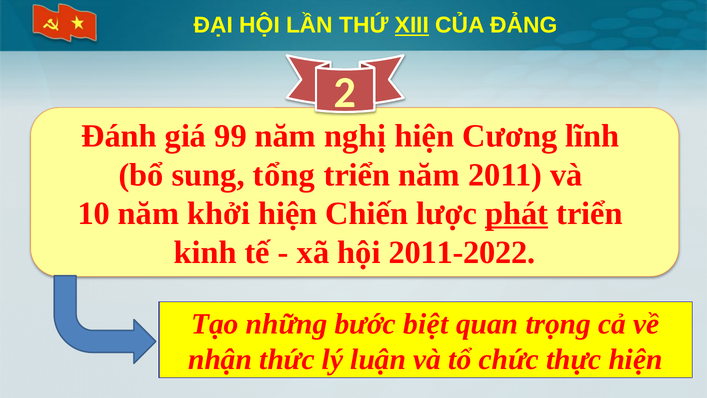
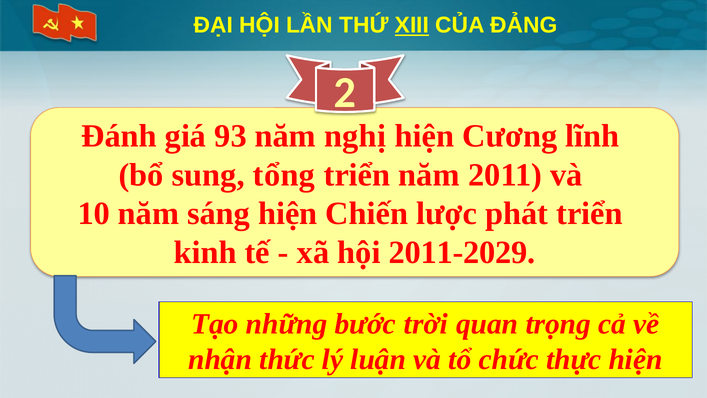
99: 99 -> 93 (231, 136)
khởi: khởi -> sáng (219, 214)
phát underline: present -> none (517, 214)
2011-2022: 2011-2022 -> 2011-2029 (462, 252)
biệt: biệt -> trời (426, 324)
